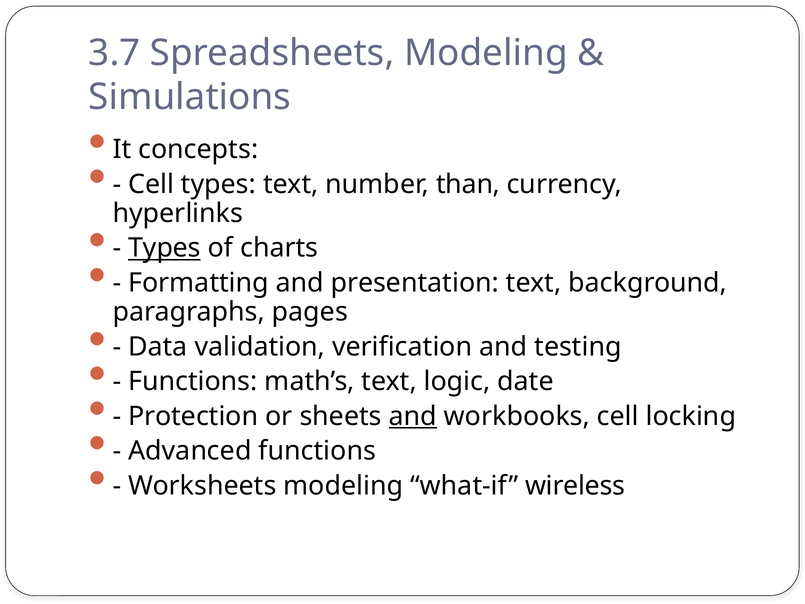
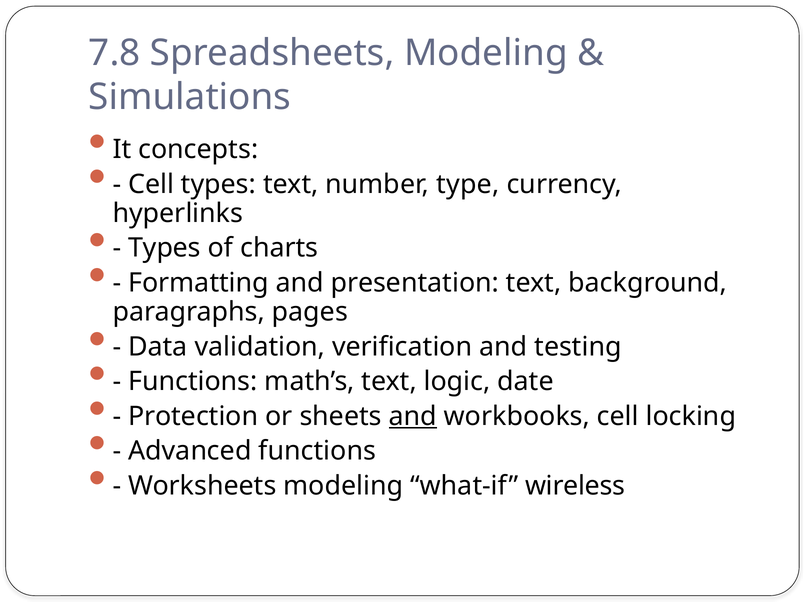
3.7: 3.7 -> 7.8 (114, 53)
than: than -> type (468, 184)
Types underline: present -> none (164, 248)
